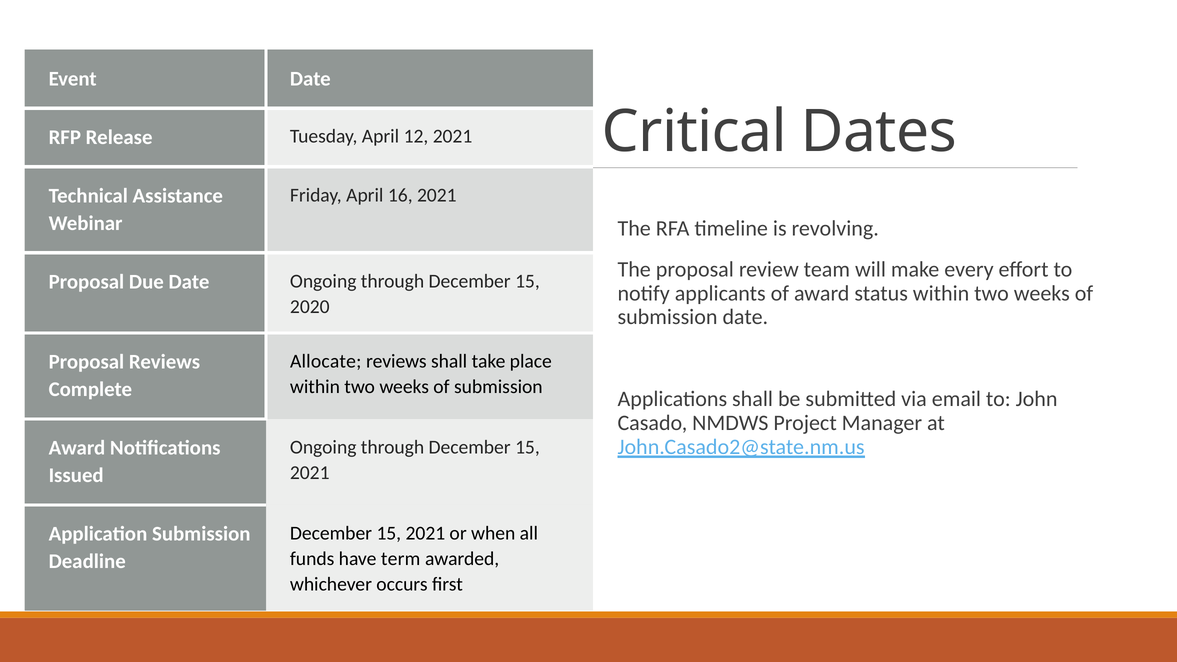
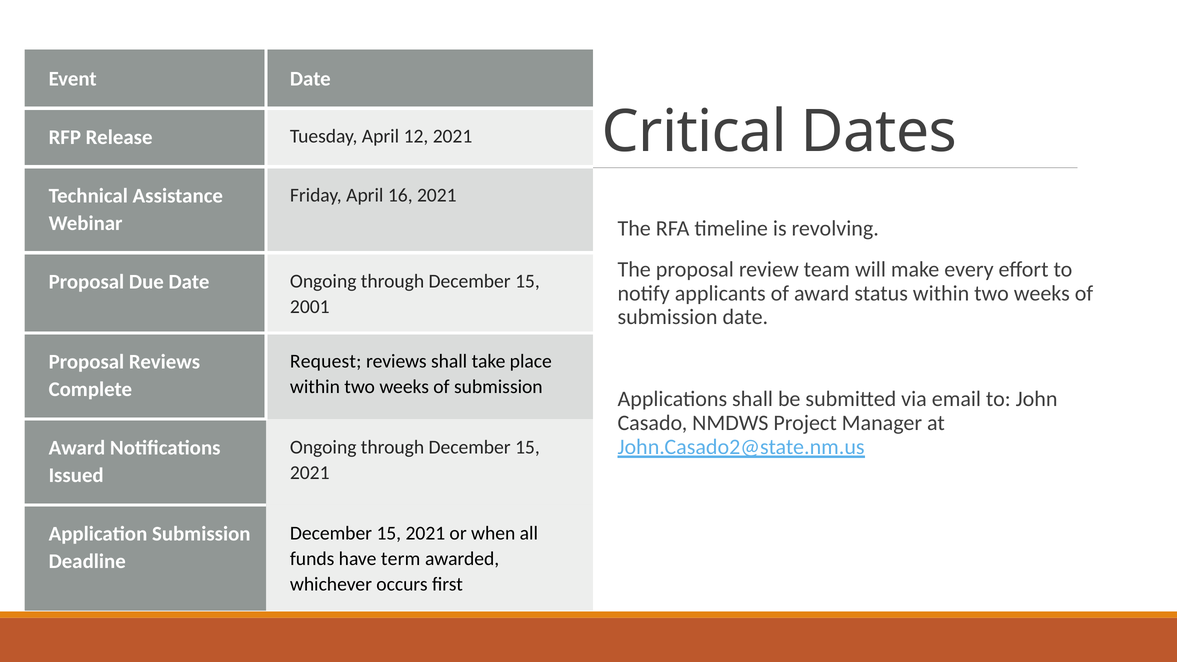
2020: 2020 -> 2001 (310, 307)
Allocate: Allocate -> Request (326, 361)
